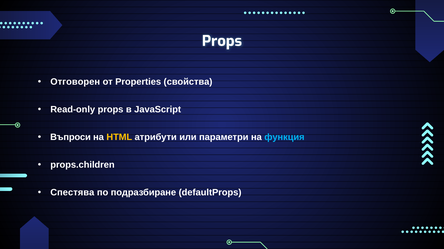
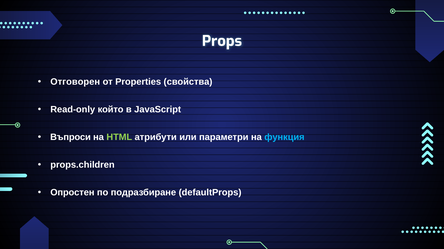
Read-only props: props -> който (111, 110)
HTML colour: yellow -> light green (119, 138)
Спестява: Спестява -> Опростен (72, 193)
